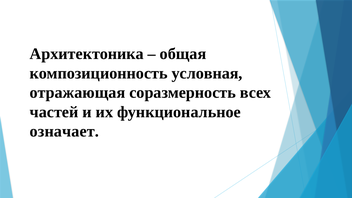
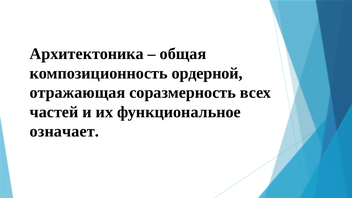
условная: условная -> ордерной (207, 73)
